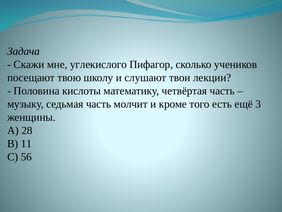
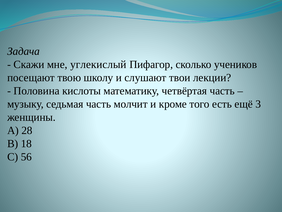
углекислого: углекислого -> углекислый (98, 64)
11: 11 -> 18 (26, 143)
